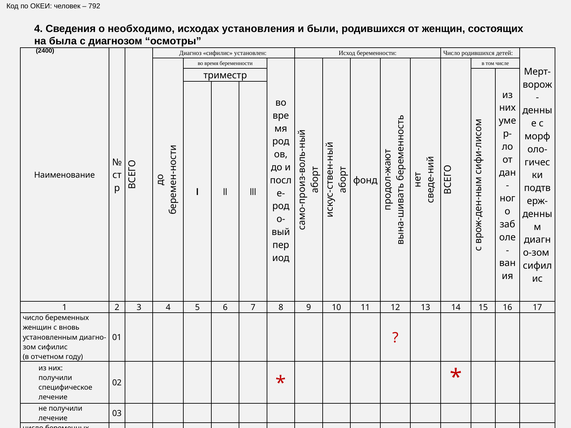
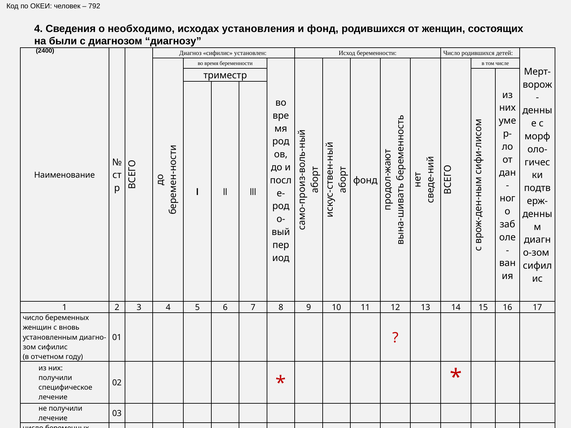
и были: были -> фонд (323, 29)
была: была -> были (63, 41)
осмотры: осмотры -> диагнозу (173, 41)
